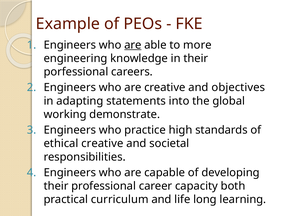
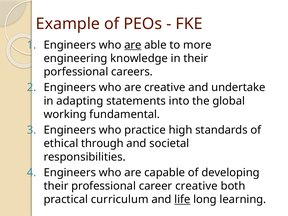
objectives: objectives -> undertake (238, 87)
demonstrate: demonstrate -> fundamental (125, 114)
ethical creative: creative -> through (102, 143)
career capacity: capacity -> creative (196, 186)
life underline: none -> present (182, 199)
